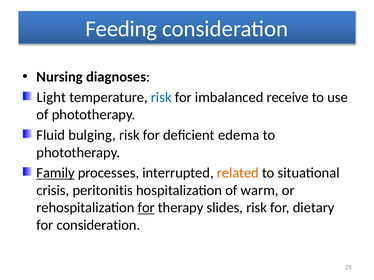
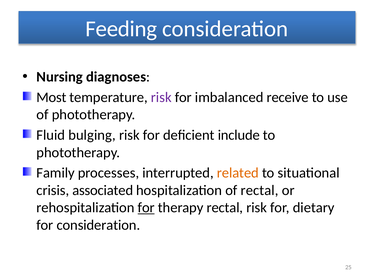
Light: Light -> Most (51, 97)
risk colour: blue -> purple (161, 97)
edema: edema -> include (239, 135)
Family underline: present -> none (56, 173)
peritonitis: peritonitis -> associated (103, 191)
of warm: warm -> rectal (260, 191)
therapy slides: slides -> rectal (225, 208)
